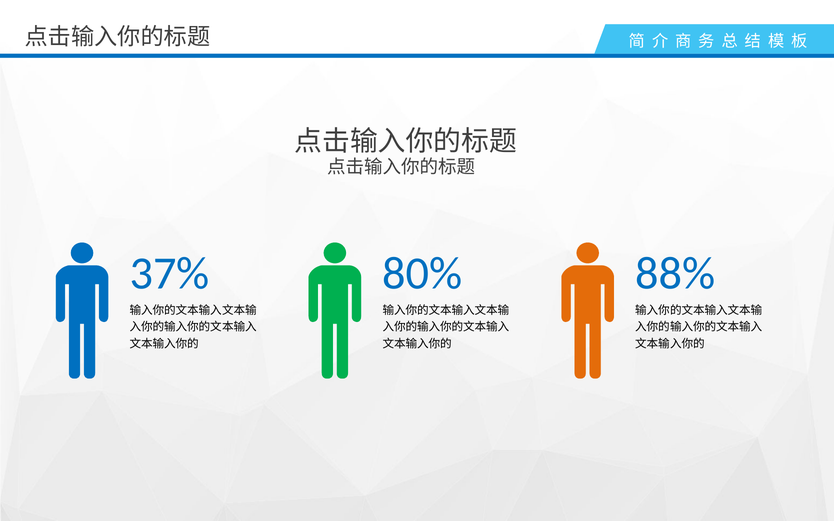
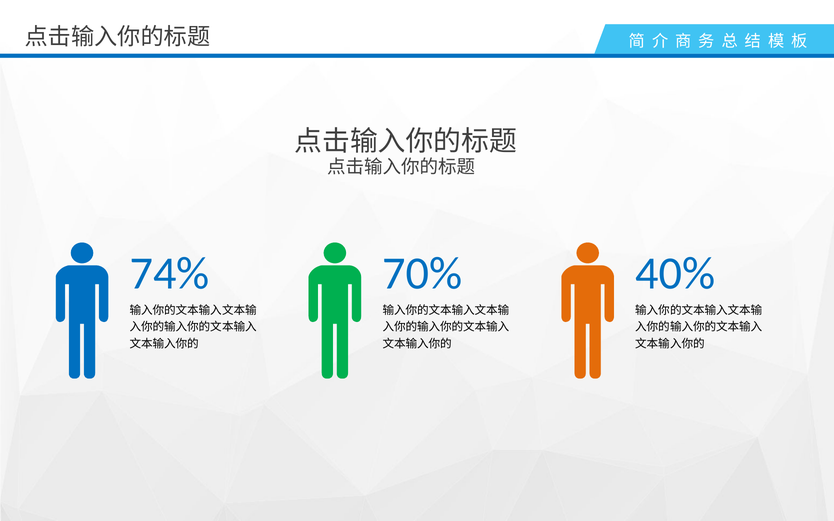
37%: 37% -> 74% (170, 274)
80%: 80% -> 70% (422, 274)
88%: 88% -> 40% (675, 274)
